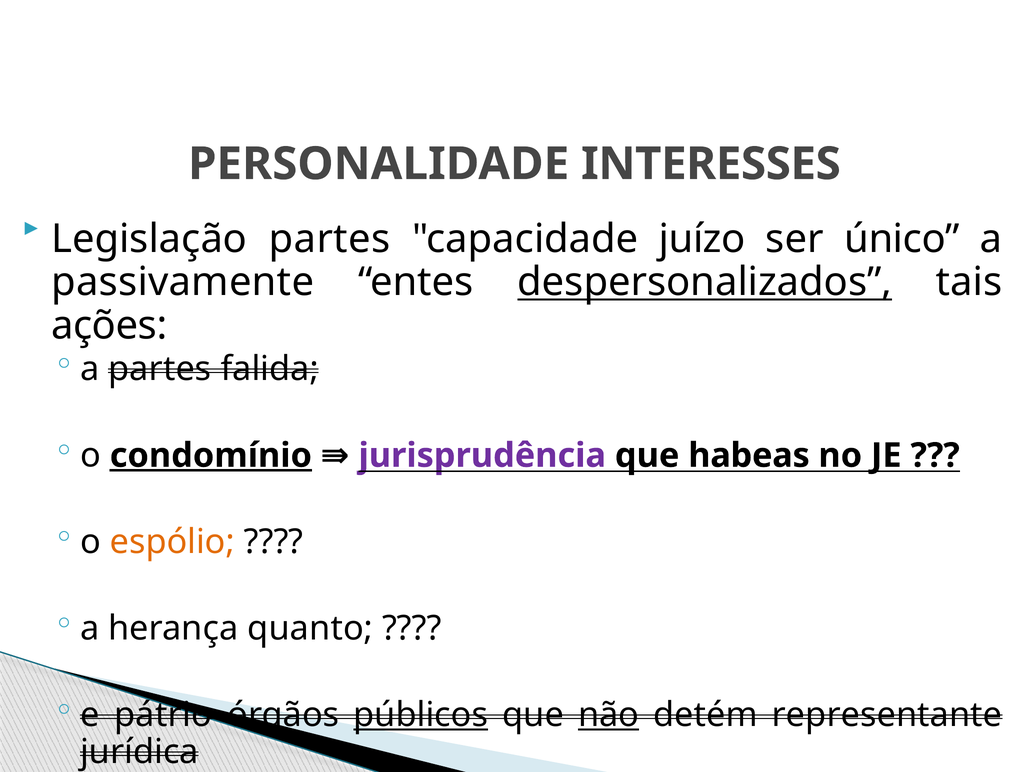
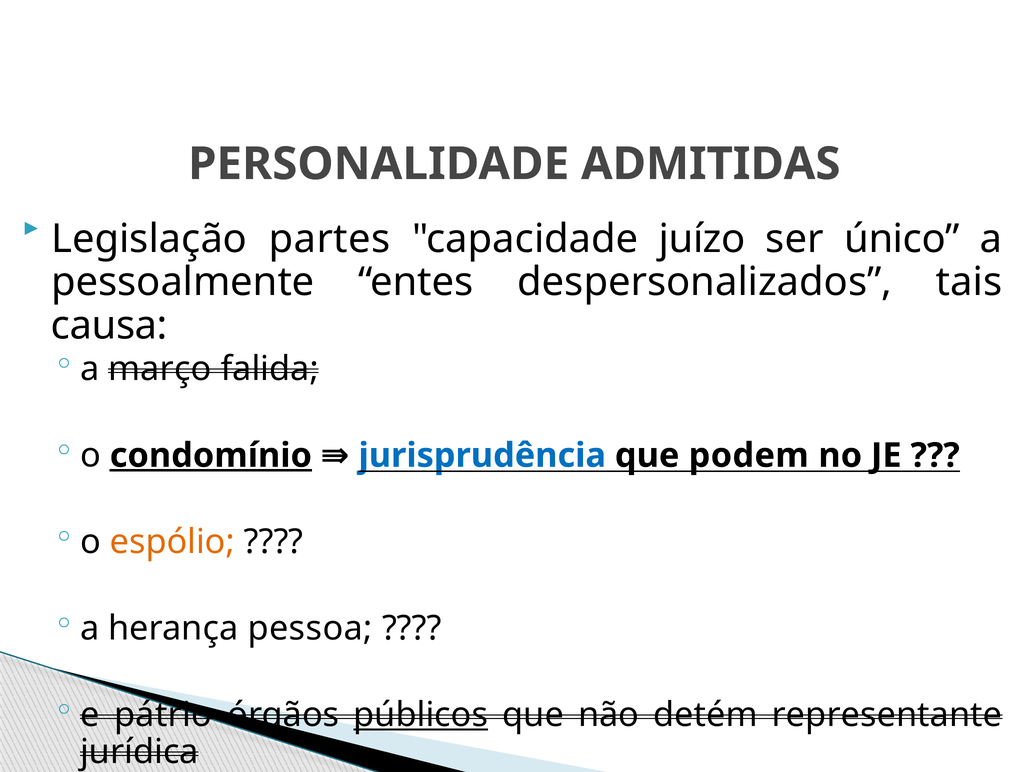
INTERESSES: INTERESSES -> ADMITIDAS (711, 164)
passivamente: passivamente -> pessoalmente (183, 282)
despersonalizados underline: present -> none (705, 282)
ações: ações -> causa (109, 325)
a partes: partes -> março (160, 369)
jurisprudência colour: purple -> blue (482, 455)
habeas: habeas -> podem (749, 455)
quanto: quanto -> pessoa (310, 628)
não underline: present -> none (609, 715)
